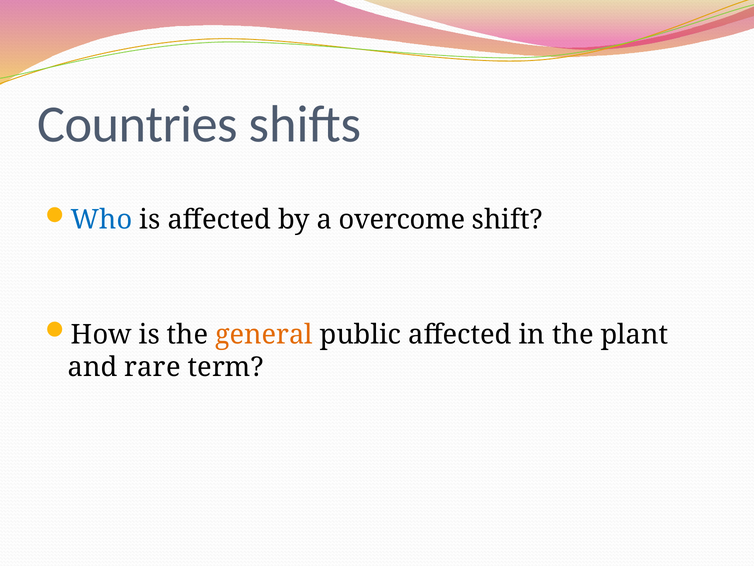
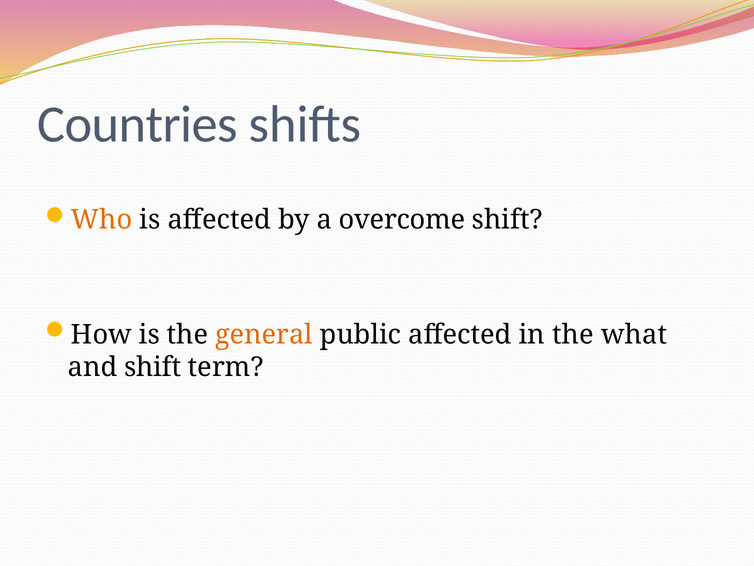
Who colour: blue -> orange (102, 220)
plant: plant -> what (634, 334)
and rare: rare -> shift (153, 367)
